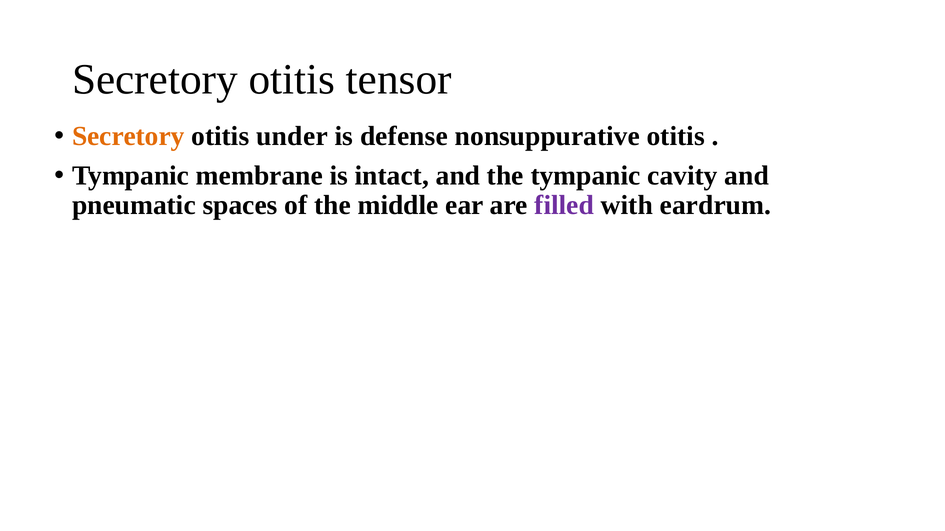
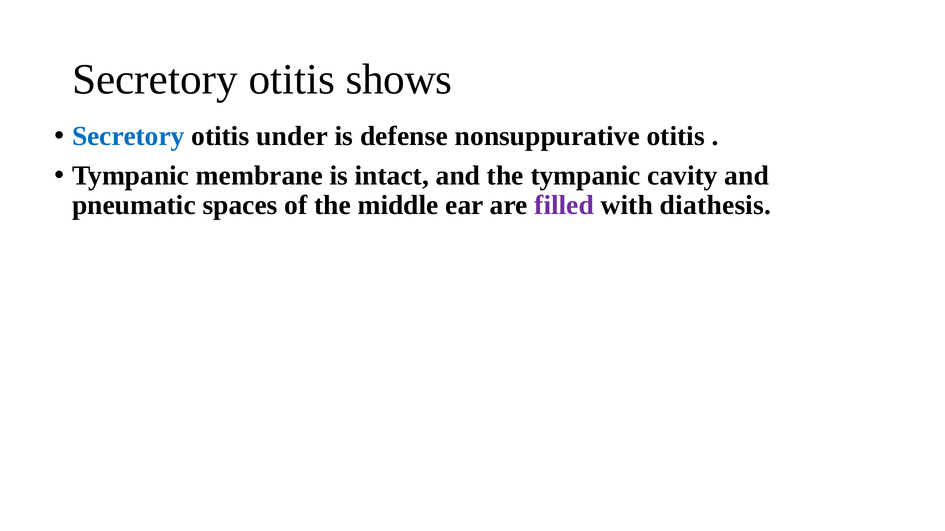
tensor: tensor -> shows (399, 79)
Secretory colour: orange -> blue (128, 136)
eardrum: eardrum -> diathesis (715, 206)
